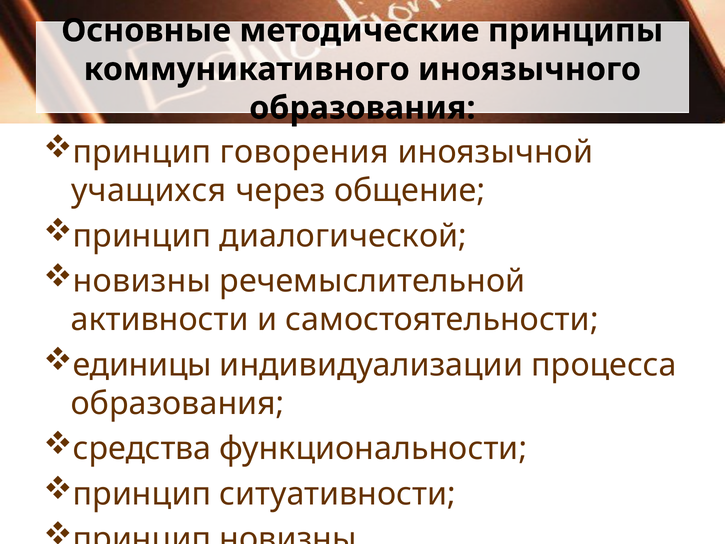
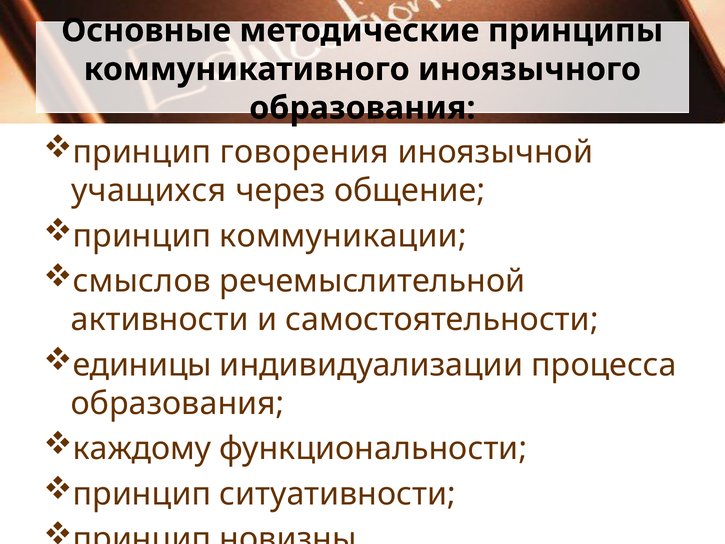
диалогической: диалогической -> коммуникации (343, 236)
новизны: новизны -> смыслов (142, 281)
средства: средства -> каждому (142, 449)
